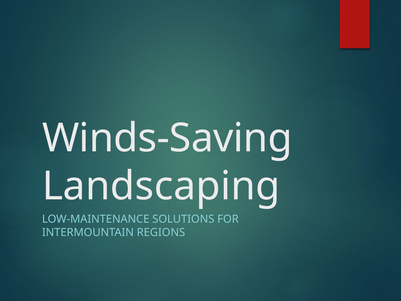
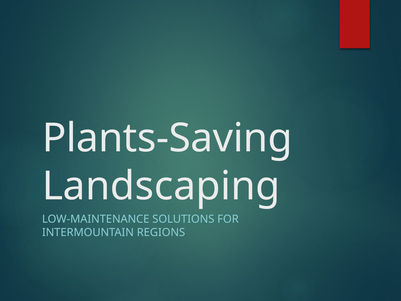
Winds-Saving: Winds-Saving -> Plants-Saving (167, 138)
